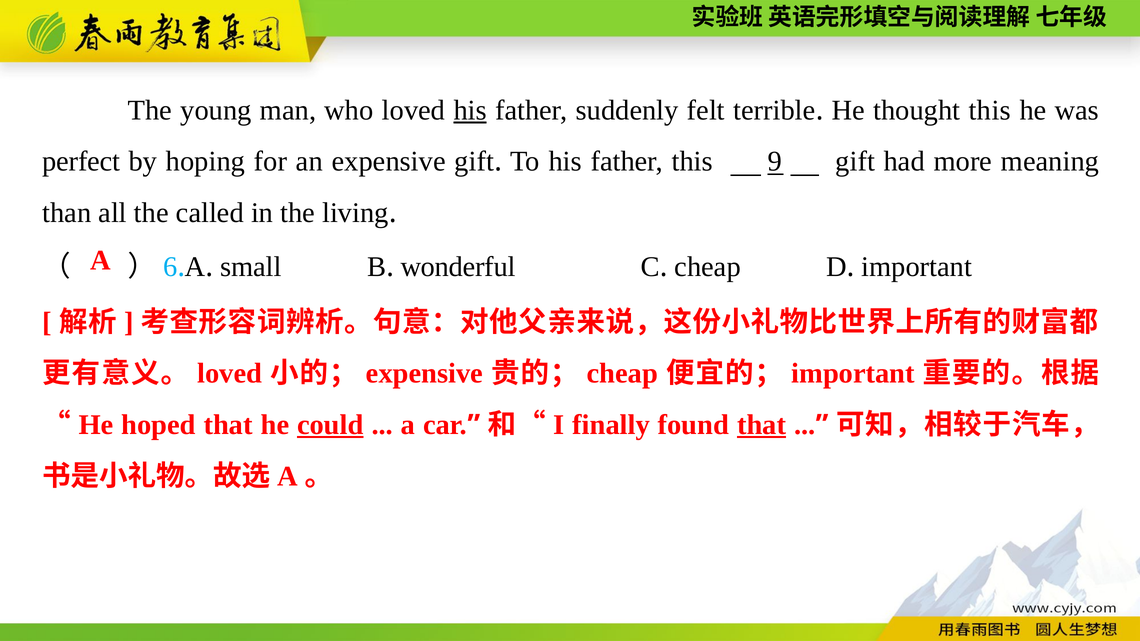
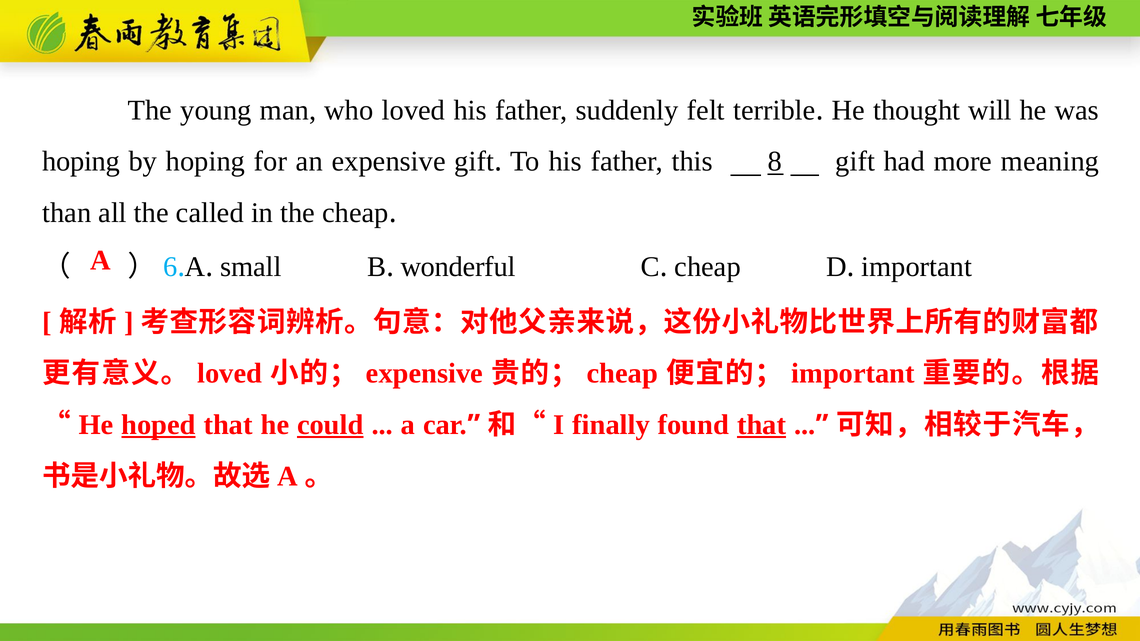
his underline: present -> none (470, 110)
thought this: this -> will (990, 110)
perfect: perfect -> hoping (81, 162)
9: 9 -> 8 (775, 162)
the living: living -> cheap (355, 213)
hoped underline: none -> present (158, 425)
